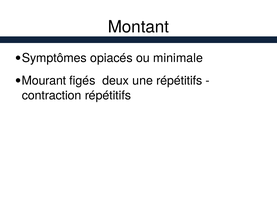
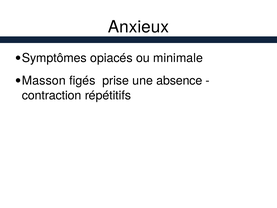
Montant: Montant -> Anxieux (138, 27)
Mourant: Mourant -> Masson (44, 80)
deux: deux -> prise (116, 80)
une répétitifs: répétitifs -> absence (179, 80)
